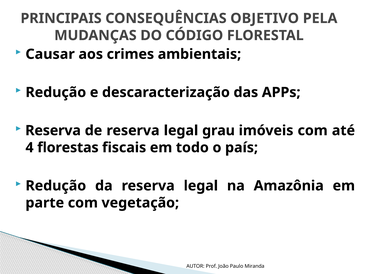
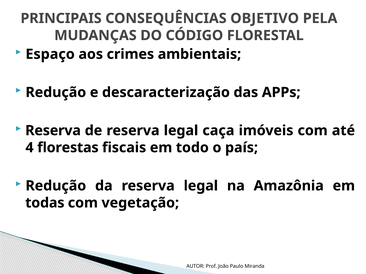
Causar: Causar -> Espaço (50, 54)
grau: grau -> caça (218, 131)
parte: parte -> todas (45, 203)
